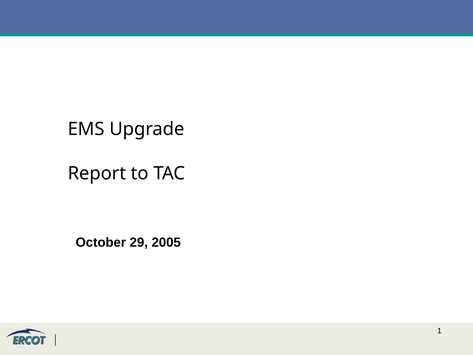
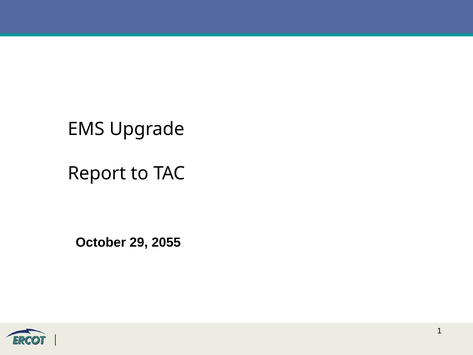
2005: 2005 -> 2055 (166, 242)
